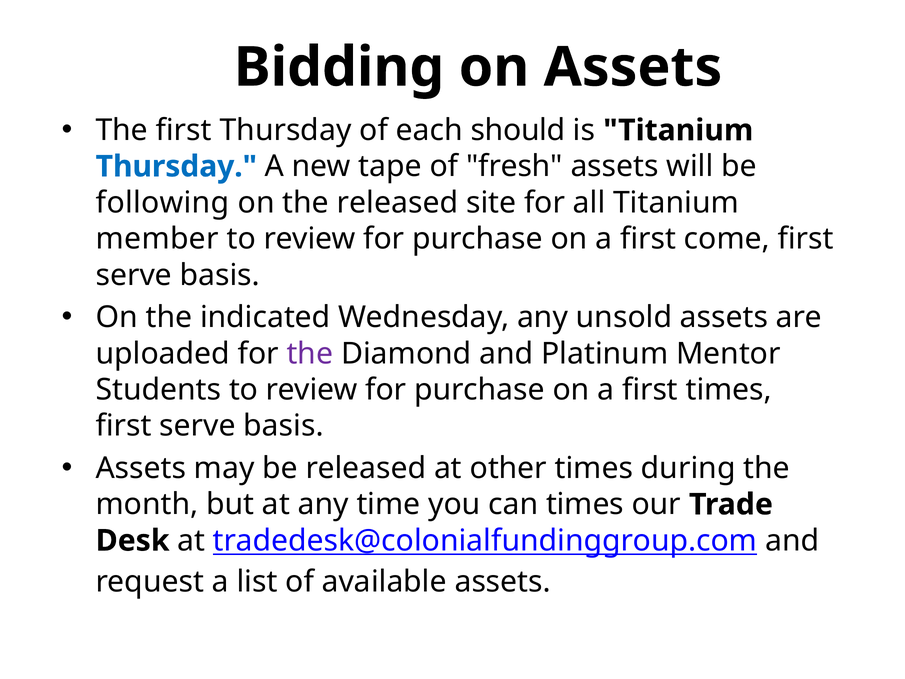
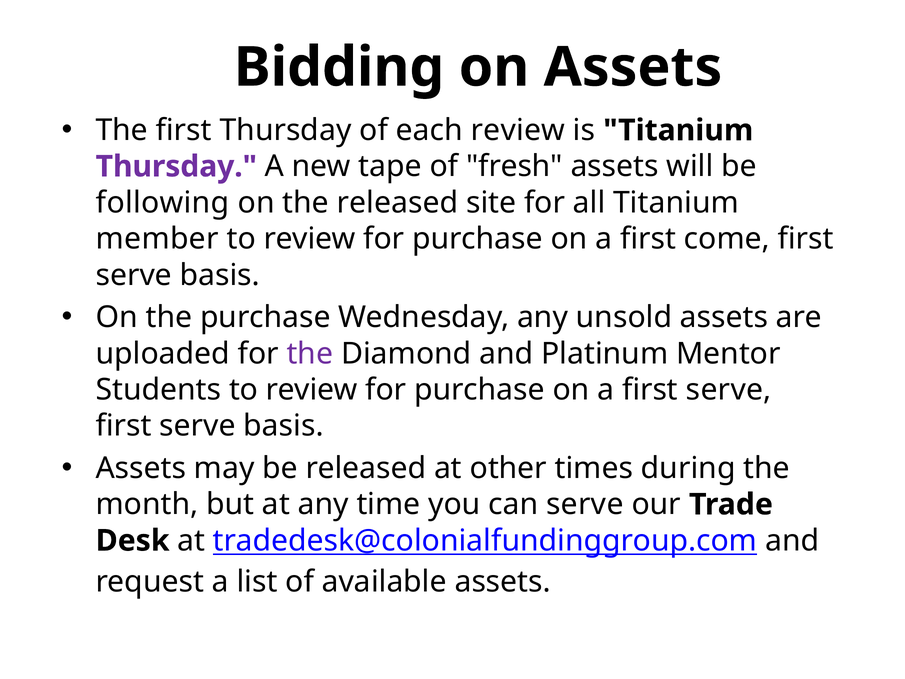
each should: should -> review (518, 130)
Thursday colour: blue -> purple (176, 166)
the indicated: indicated -> purchase (265, 317)
a first times: times -> serve (729, 390)
can times: times -> serve (585, 504)
